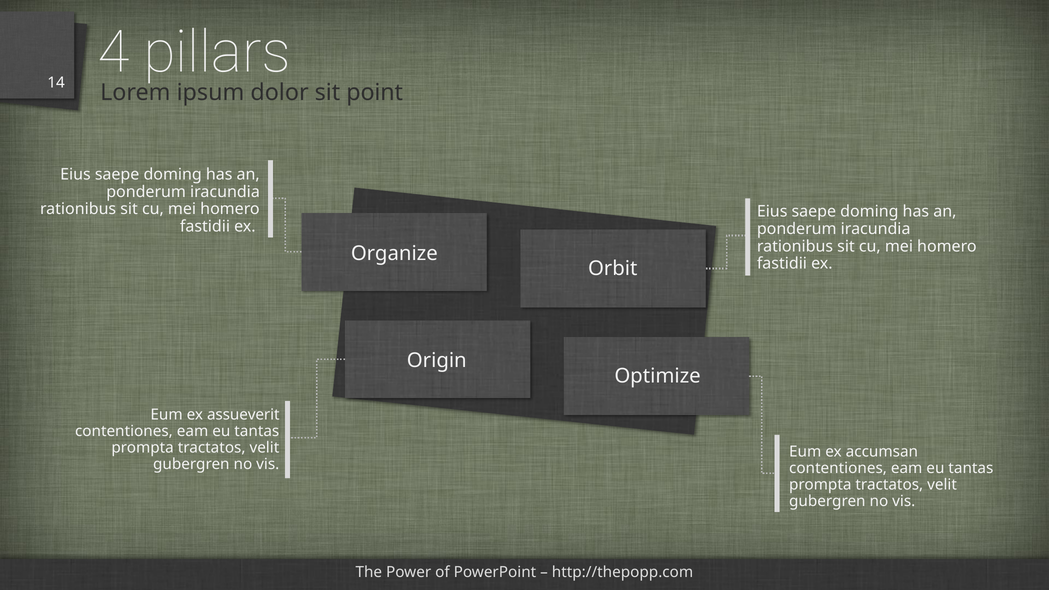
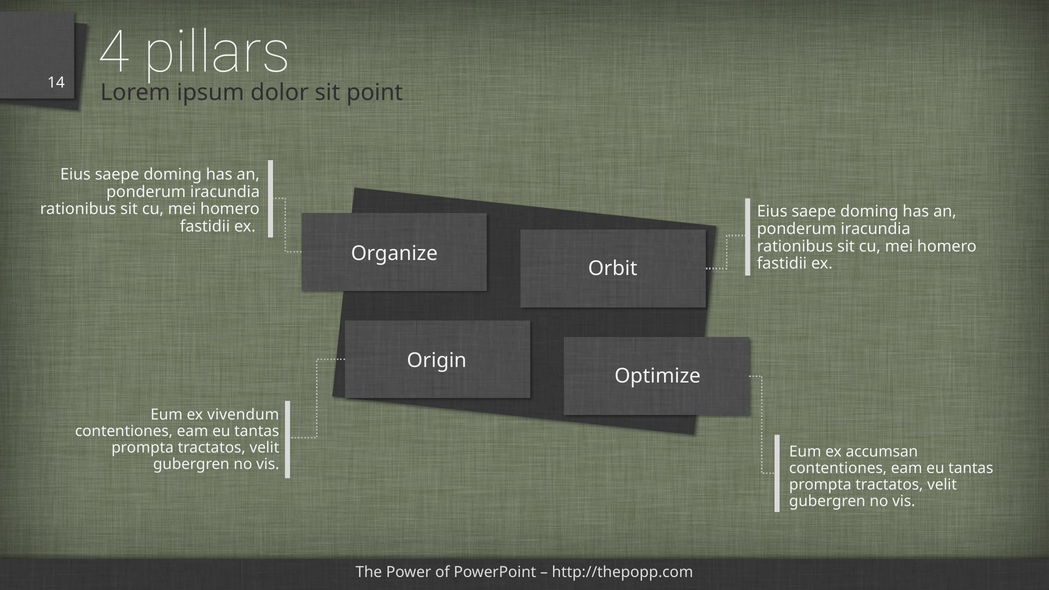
assueverit: assueverit -> vivendum (243, 415)
